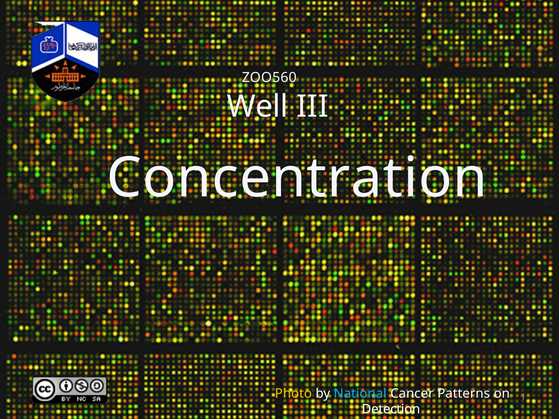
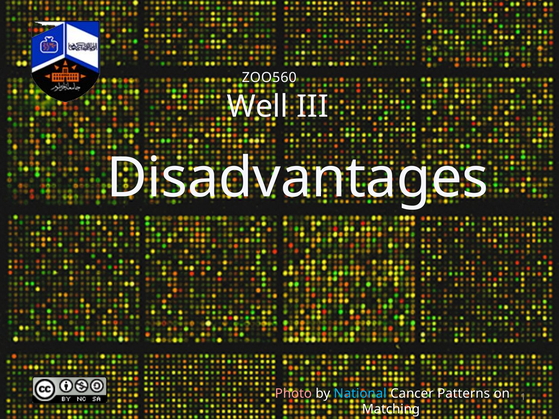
Concentration: Concentration -> Disadvantages (298, 178)
Photo colour: yellow -> pink (293, 394)
Detection: Detection -> Matching (391, 409)
